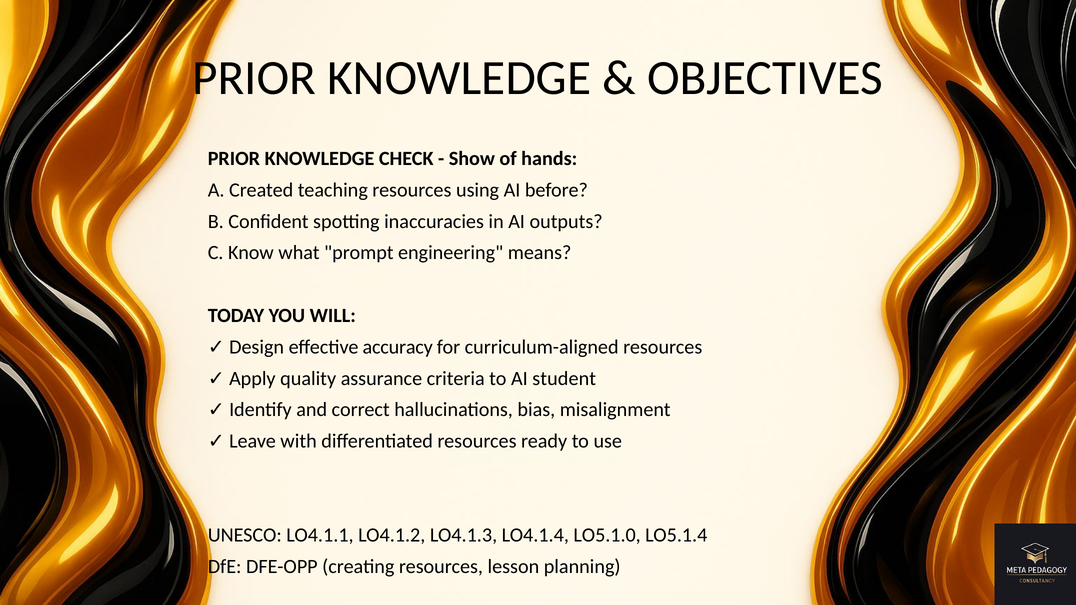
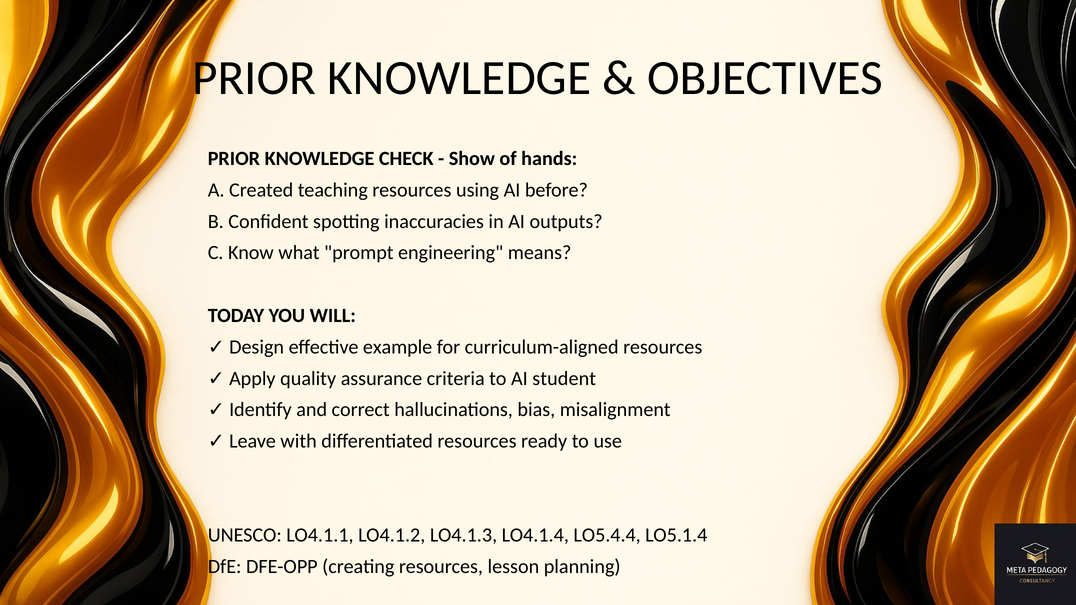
accuracy: accuracy -> example (398, 347)
LO5.1.0: LO5.1.0 -> LO5.4.4 (607, 535)
